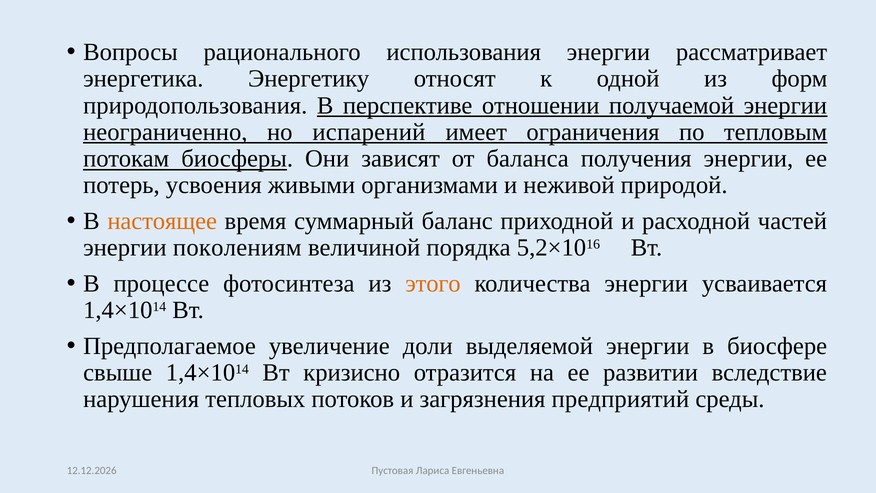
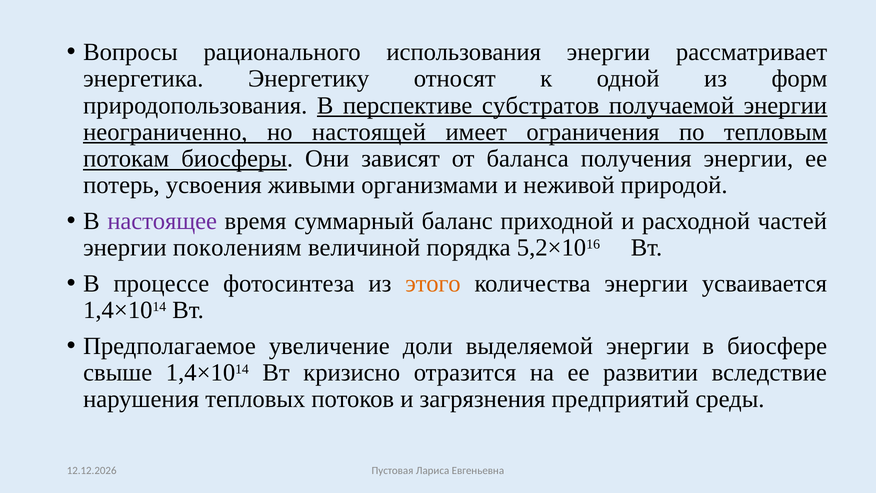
отношении: отношении -> субстратов (541, 105)
испарений: испарений -> настоящей (369, 132)
настоящее colour: orange -> purple (162, 221)
